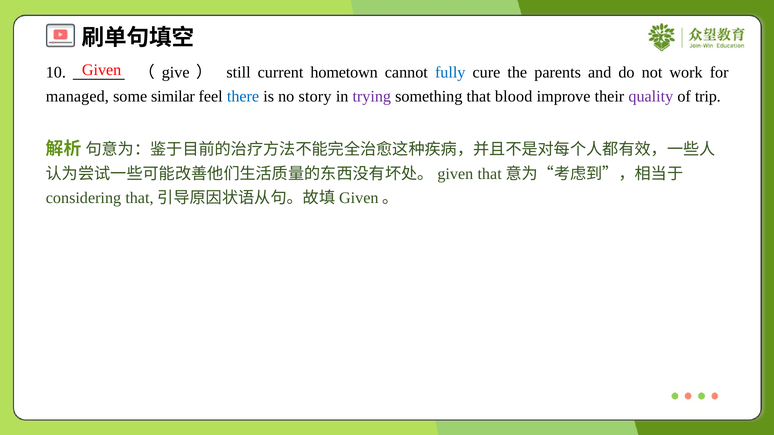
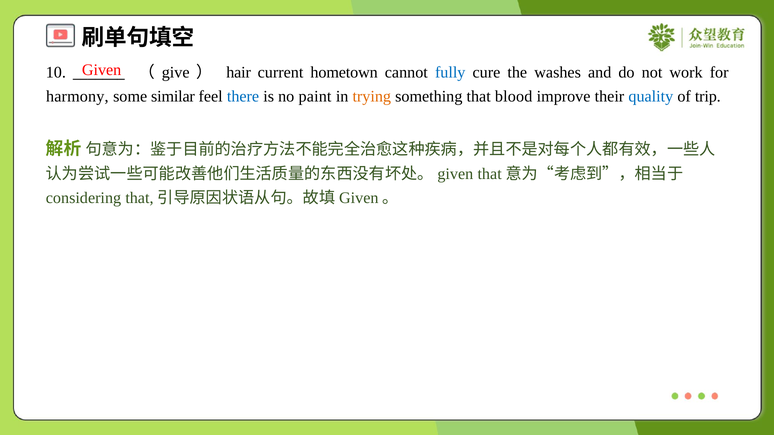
still: still -> hair (239, 73)
parents: parents -> washes (558, 73)
managed: managed -> harmony (77, 97)
story: story -> paint (315, 97)
trying colour: purple -> orange (372, 97)
quality colour: purple -> blue (651, 97)
